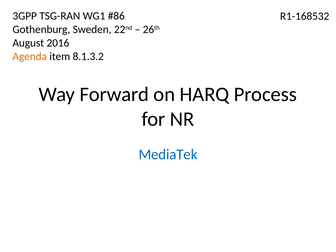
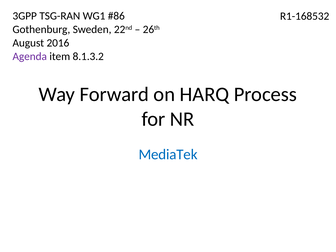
Agenda colour: orange -> purple (30, 56)
